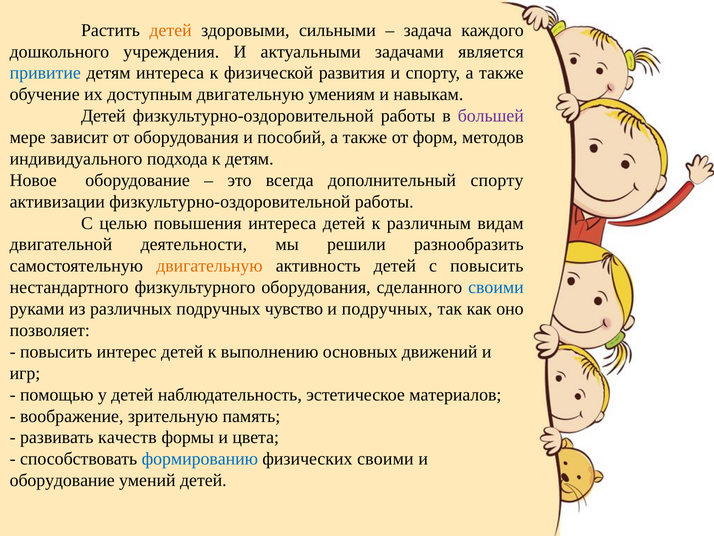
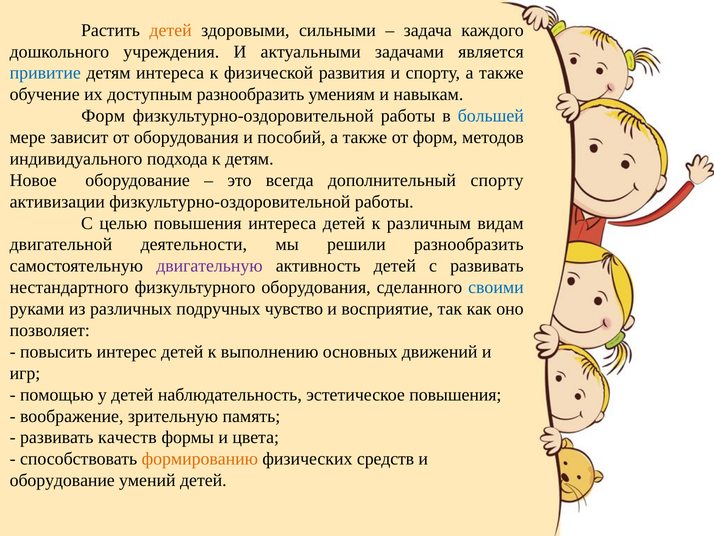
доступным двигательную: двигательную -> разнообразить (251, 94)
Детей: Детей -> Форм (103, 116)
большей colour: purple -> blue (491, 116)
двигательную colour: orange -> purple (209, 266)
с повысить: повысить -> развивать (487, 266)
и подручных: подручных -> восприятие (387, 309)
эстетическое материалов: материалов -> повышения (455, 394)
формированию colour: blue -> orange (200, 459)
физических своими: своими -> средств (386, 459)
